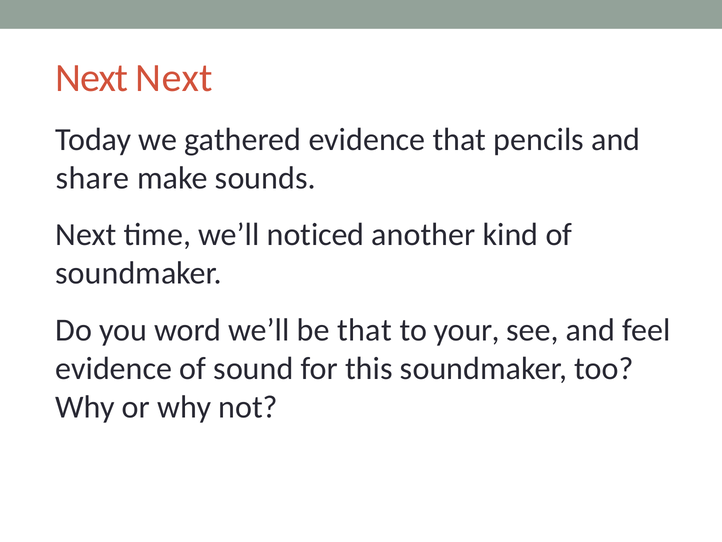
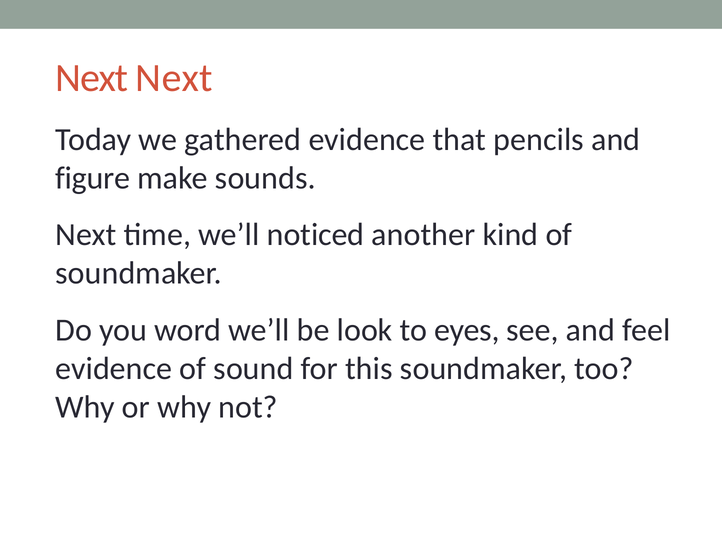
share: share -> figure (93, 178)
be that: that -> look (365, 330)
your: your -> eyes (467, 330)
